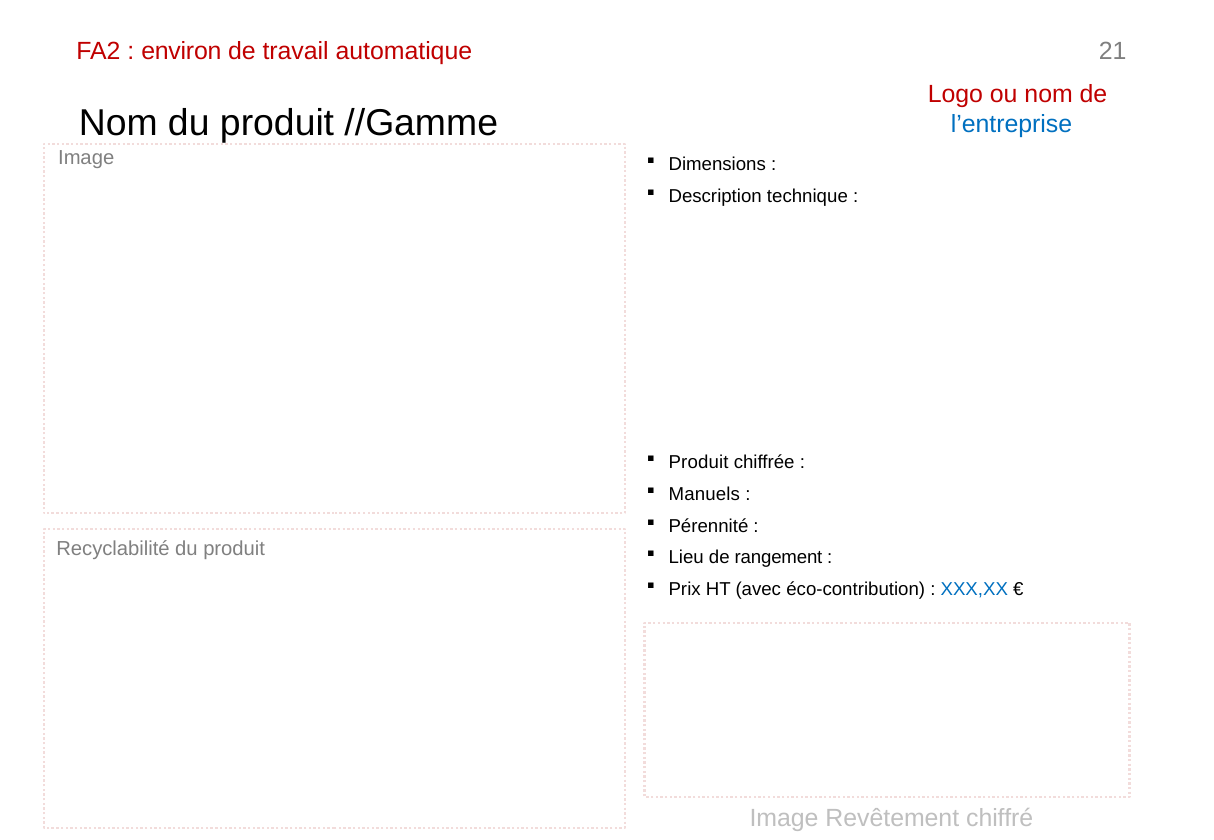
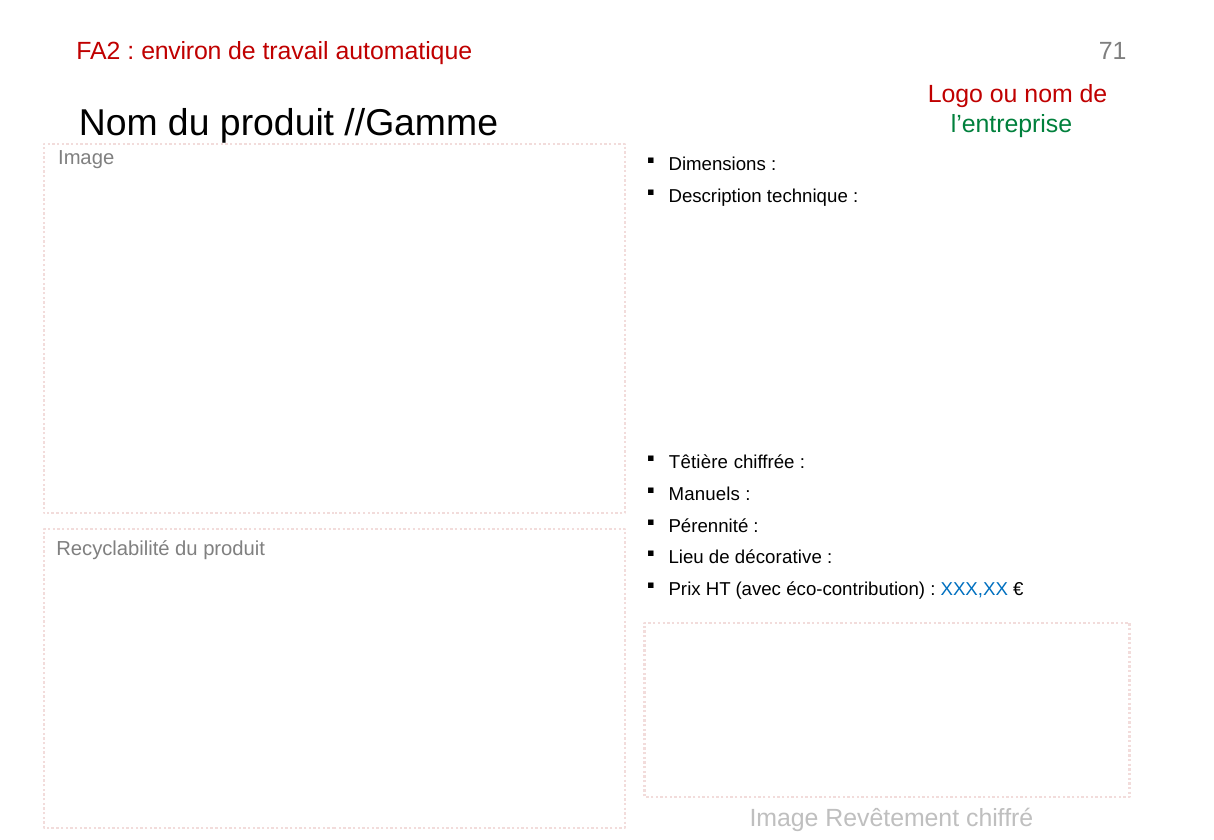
21: 21 -> 71 (1113, 51)
l’entreprise colour: blue -> green (1012, 124)
Produit: Produit -> Têtière (699, 463)
rangement: rangement -> décorative (778, 558)
